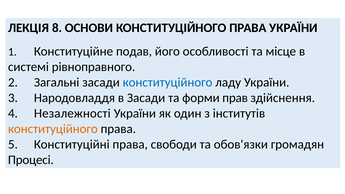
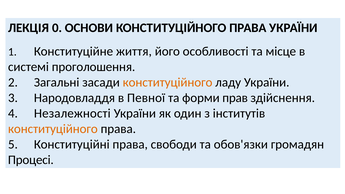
8: 8 -> 0 (57, 28)
подав: подав -> життя (134, 51)
рівноправного: рівноправного -> проголошення (94, 67)
конституційного colour: blue -> orange (168, 82)
в Засади: Засади -> Певної (146, 98)
